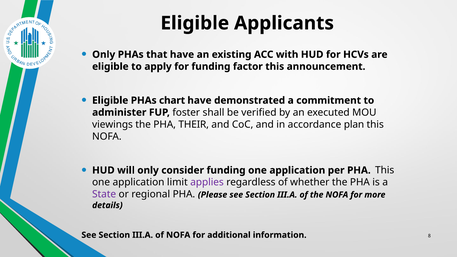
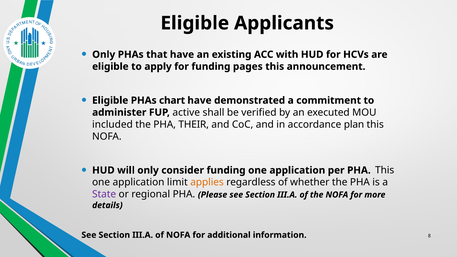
factor: factor -> pages (248, 67)
foster: foster -> active (186, 112)
viewings: viewings -> included (112, 124)
applies colour: purple -> orange (207, 182)
